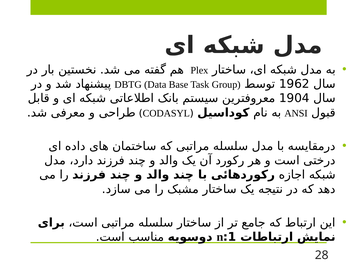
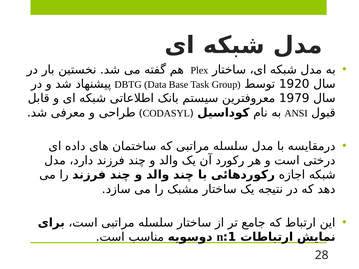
1962: 1962 -> 1920 (294, 84)
1904: 1904 -> 1979 (294, 98)
